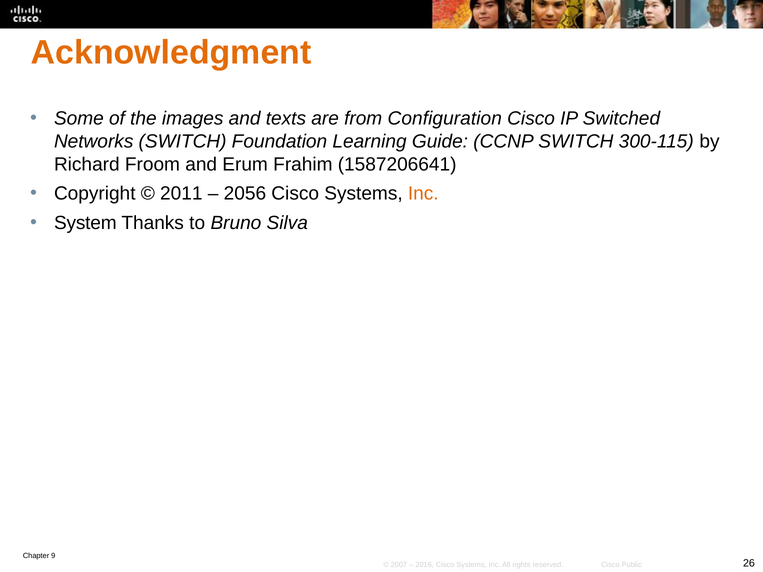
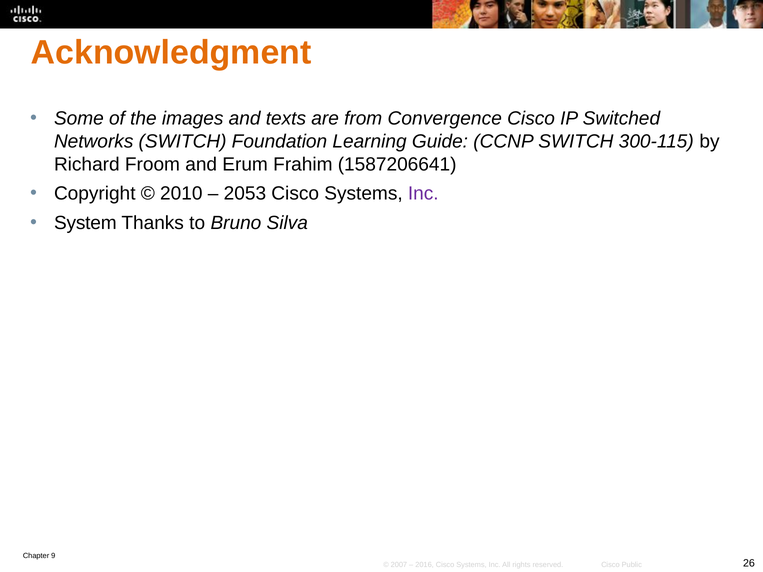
Configuration: Configuration -> Convergence (445, 119)
2011: 2011 -> 2010 (181, 194)
2056: 2056 -> 2053 (245, 194)
Inc colour: orange -> purple (423, 194)
